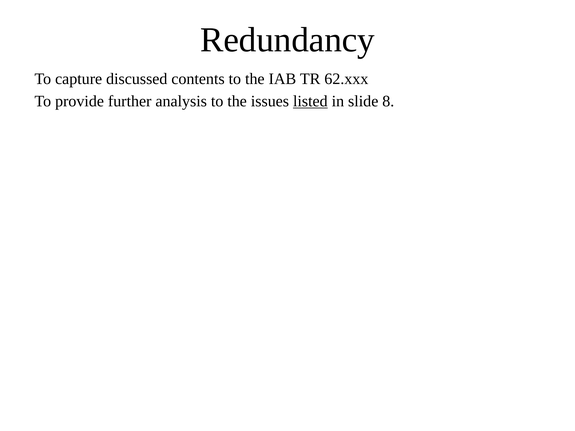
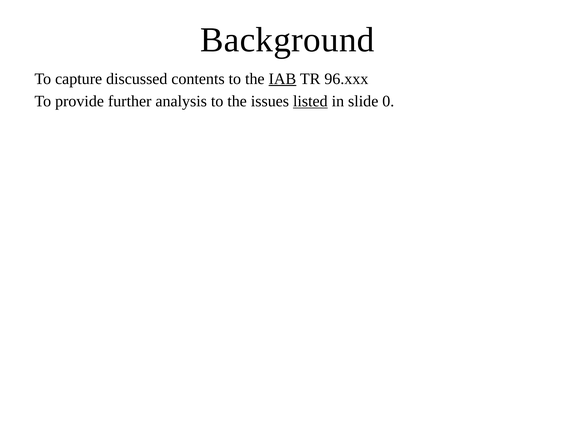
Redundancy: Redundancy -> Background (287, 40)
IAB underline: none -> present (282, 79)
62.xxx: 62.xxx -> 96.xxx (346, 79)
8: 8 -> 0 (388, 101)
